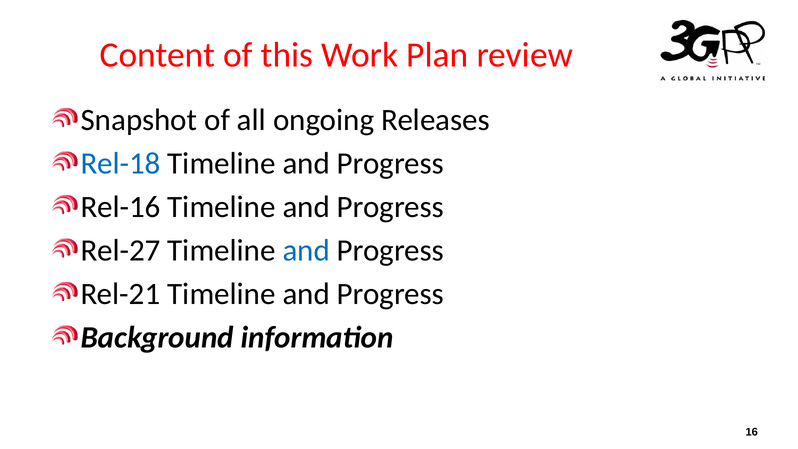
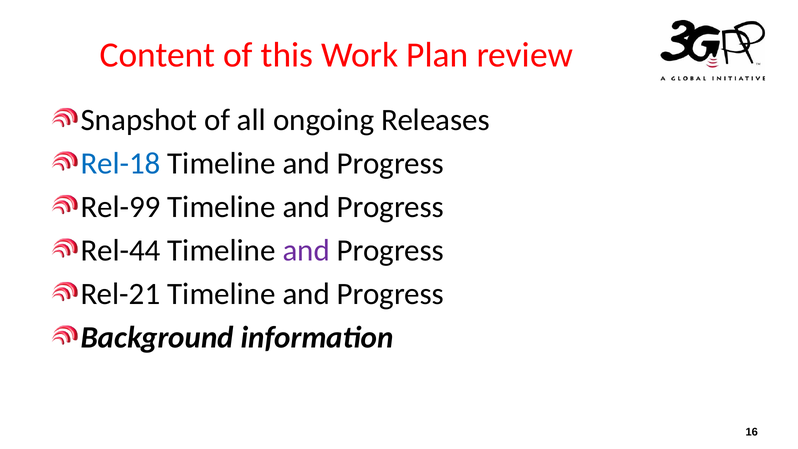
Rel-16: Rel-16 -> Rel-99 (121, 207)
Rel-27: Rel-27 -> Rel-44 (121, 250)
and colour: blue -> purple (306, 250)
